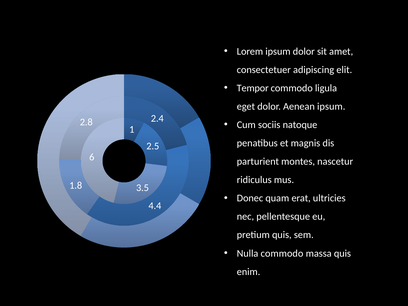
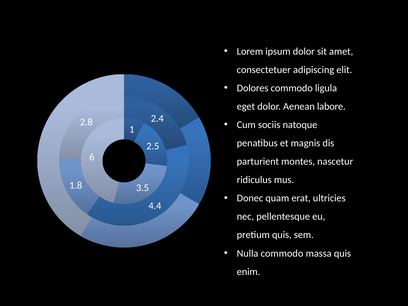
Tempor: Tempor -> Dolores (253, 88)
Aenean ipsum: ipsum -> labore (331, 106)
